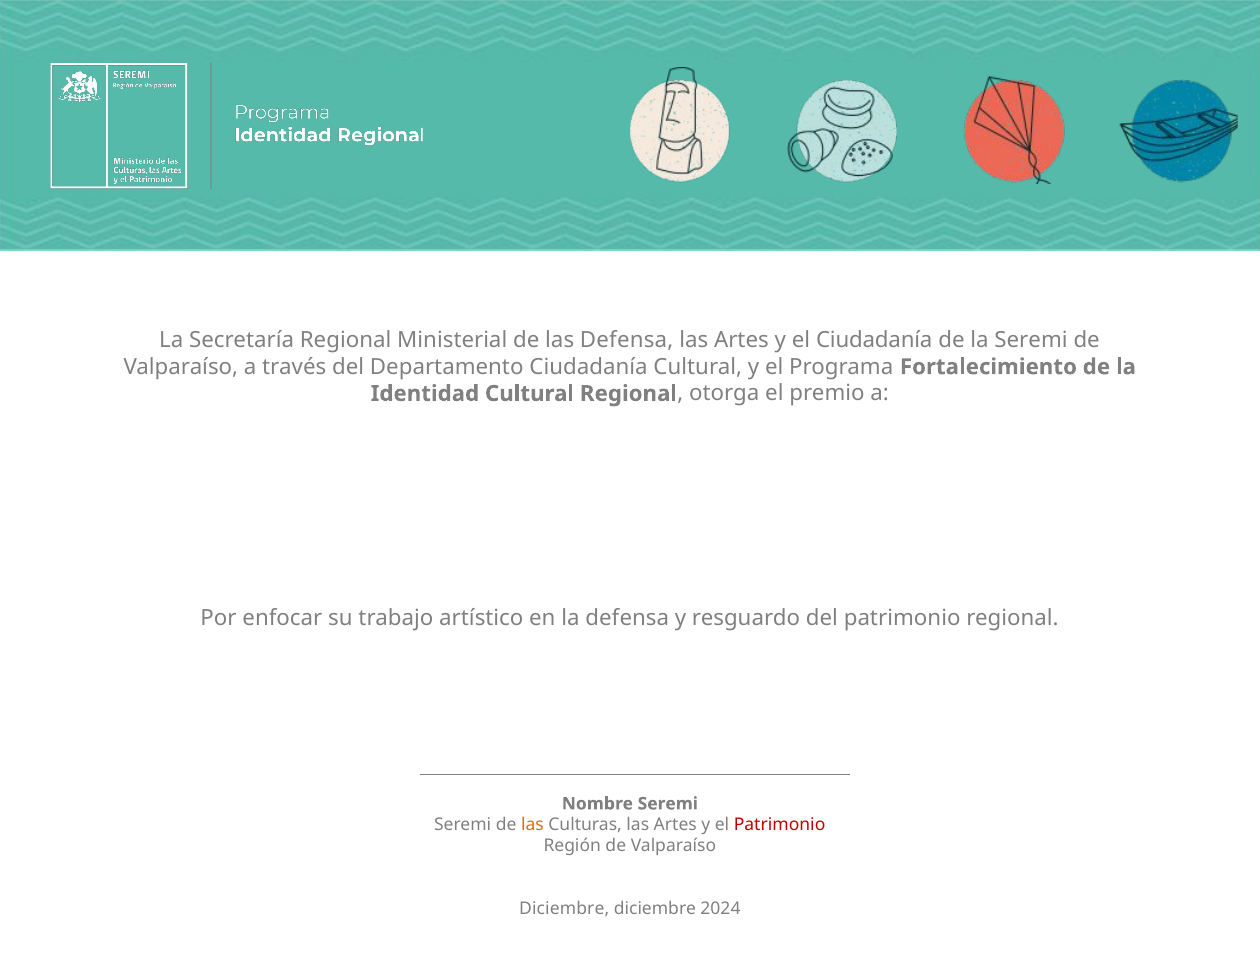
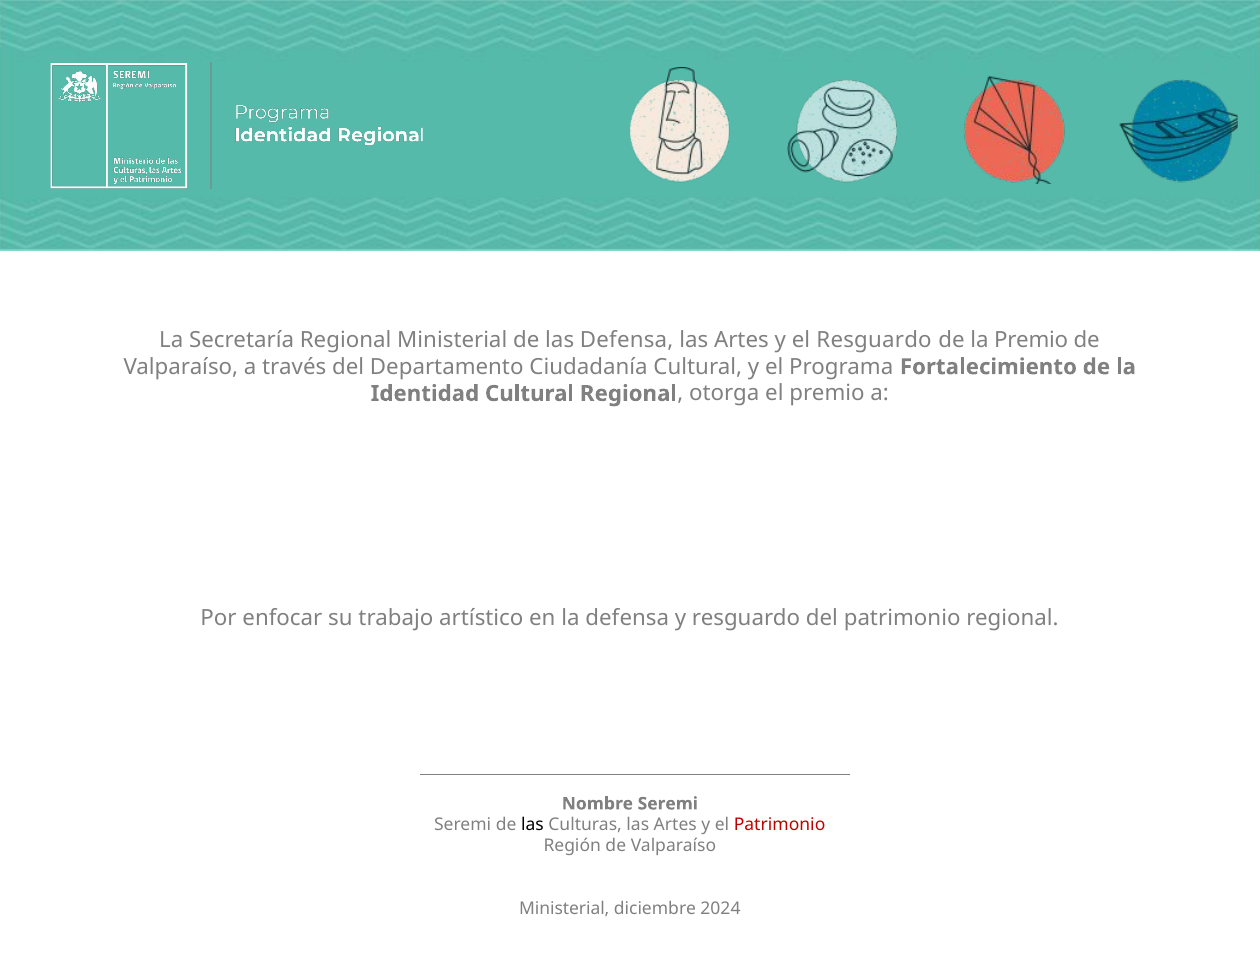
el Ciudadanía: Ciudadanía -> Resguardo (874, 340)
la Seremi: Seremi -> Premio (1031, 340)
las colour: orange -> black (532, 825)
Diciembre: Diciembre -> Ministerial (564, 909)
